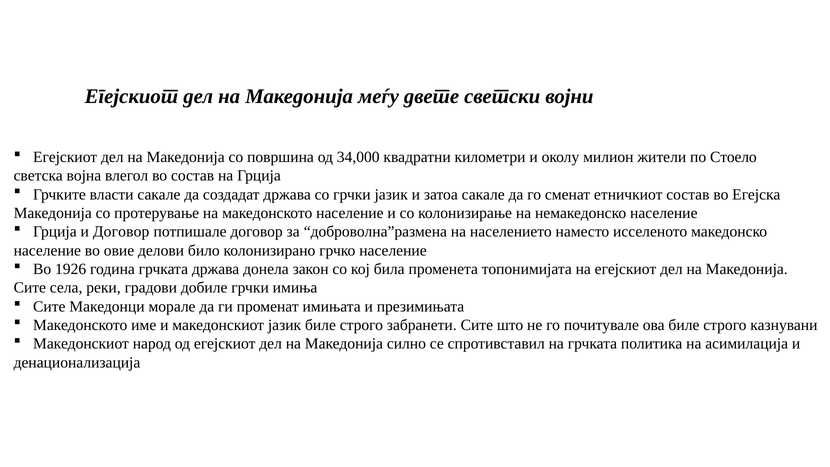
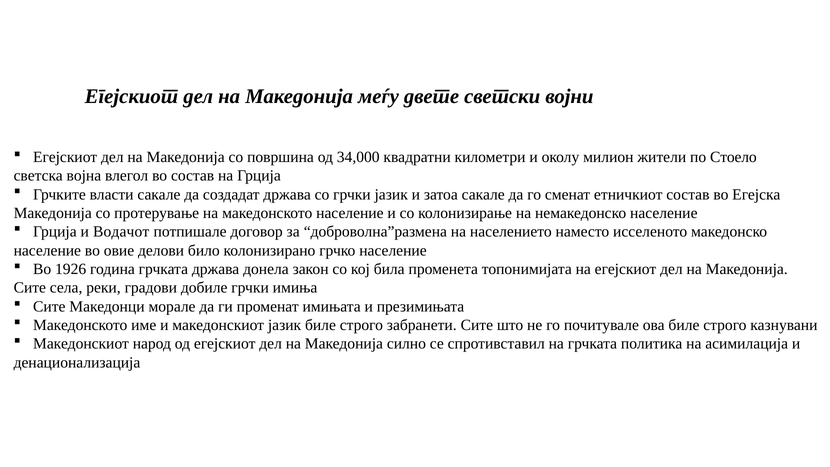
и Договор: Договор -> Водачот (121, 232)
